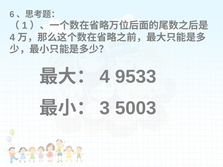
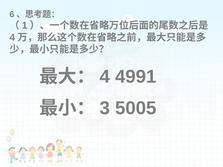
9533: 9533 -> 4991 (136, 77)
5003: 5003 -> 5005 (136, 108)
